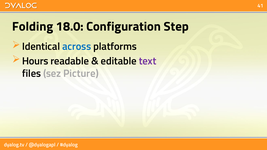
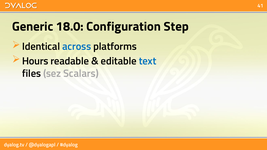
Folding: Folding -> Generic (33, 27)
text colour: purple -> blue (148, 61)
Picture: Picture -> Scalars (81, 74)
